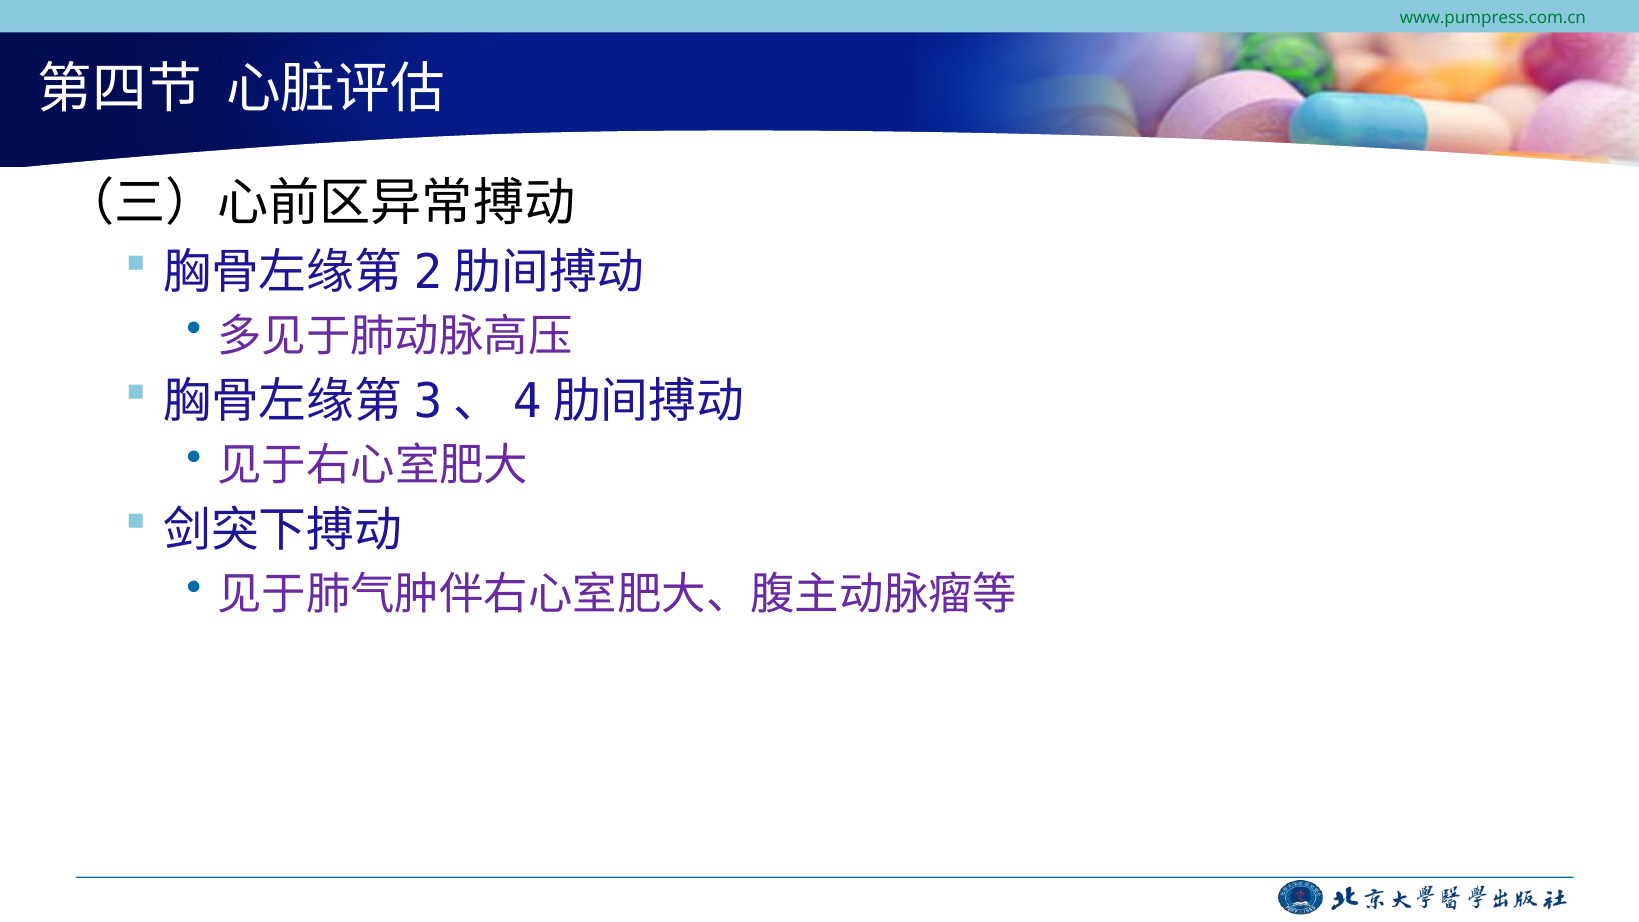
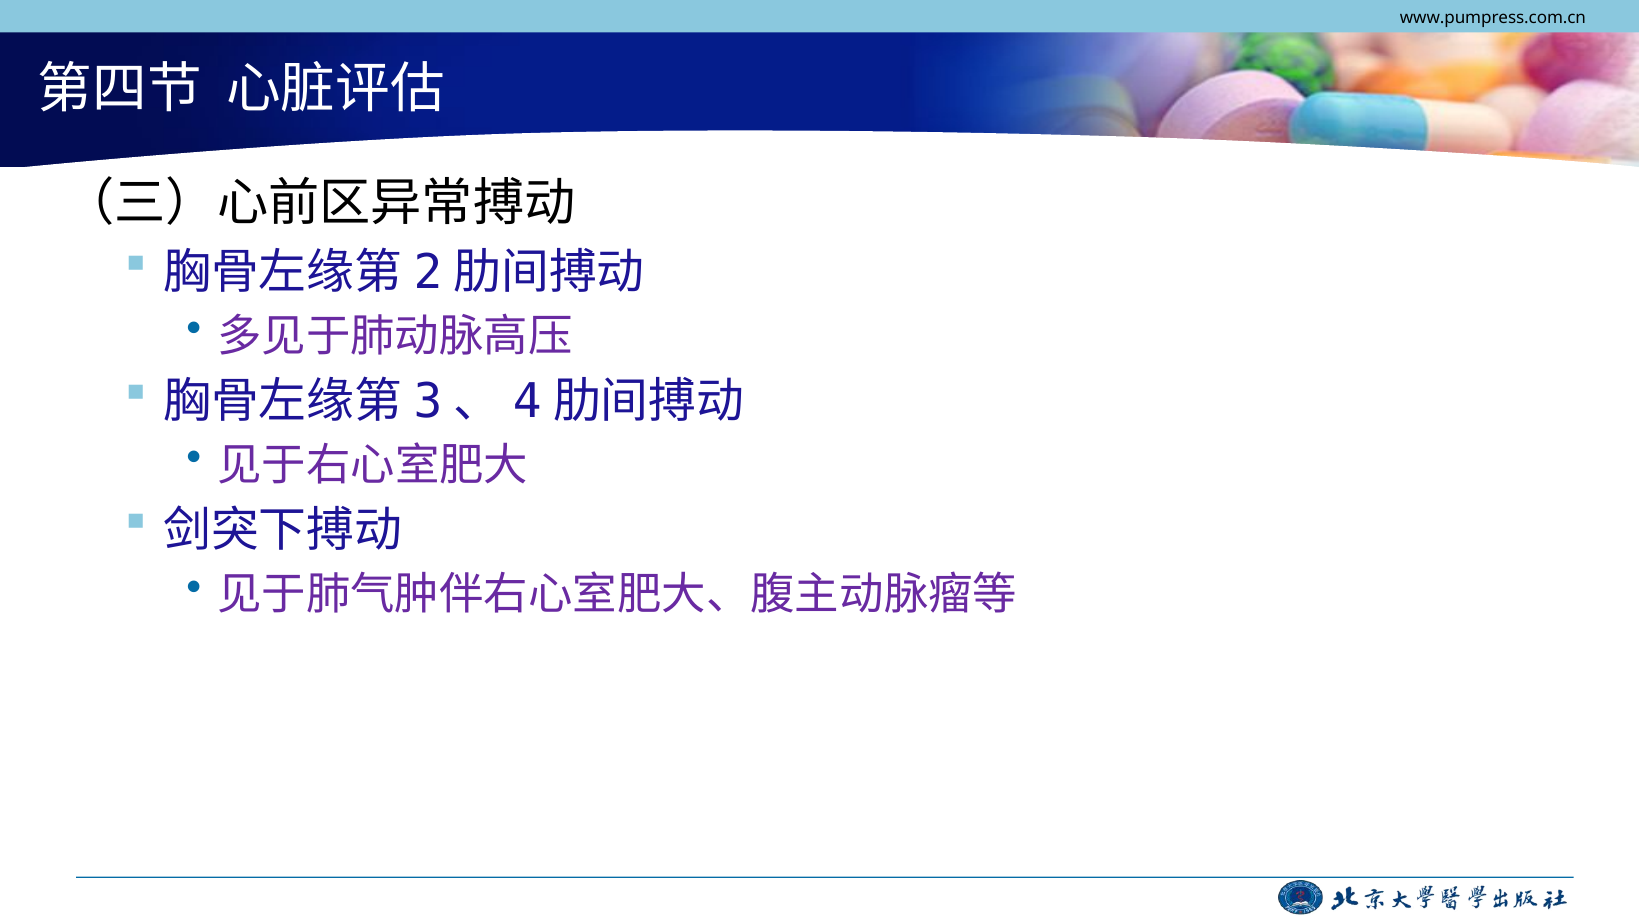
www.pumpress.com.cn colour: green -> black (1493, 18)
